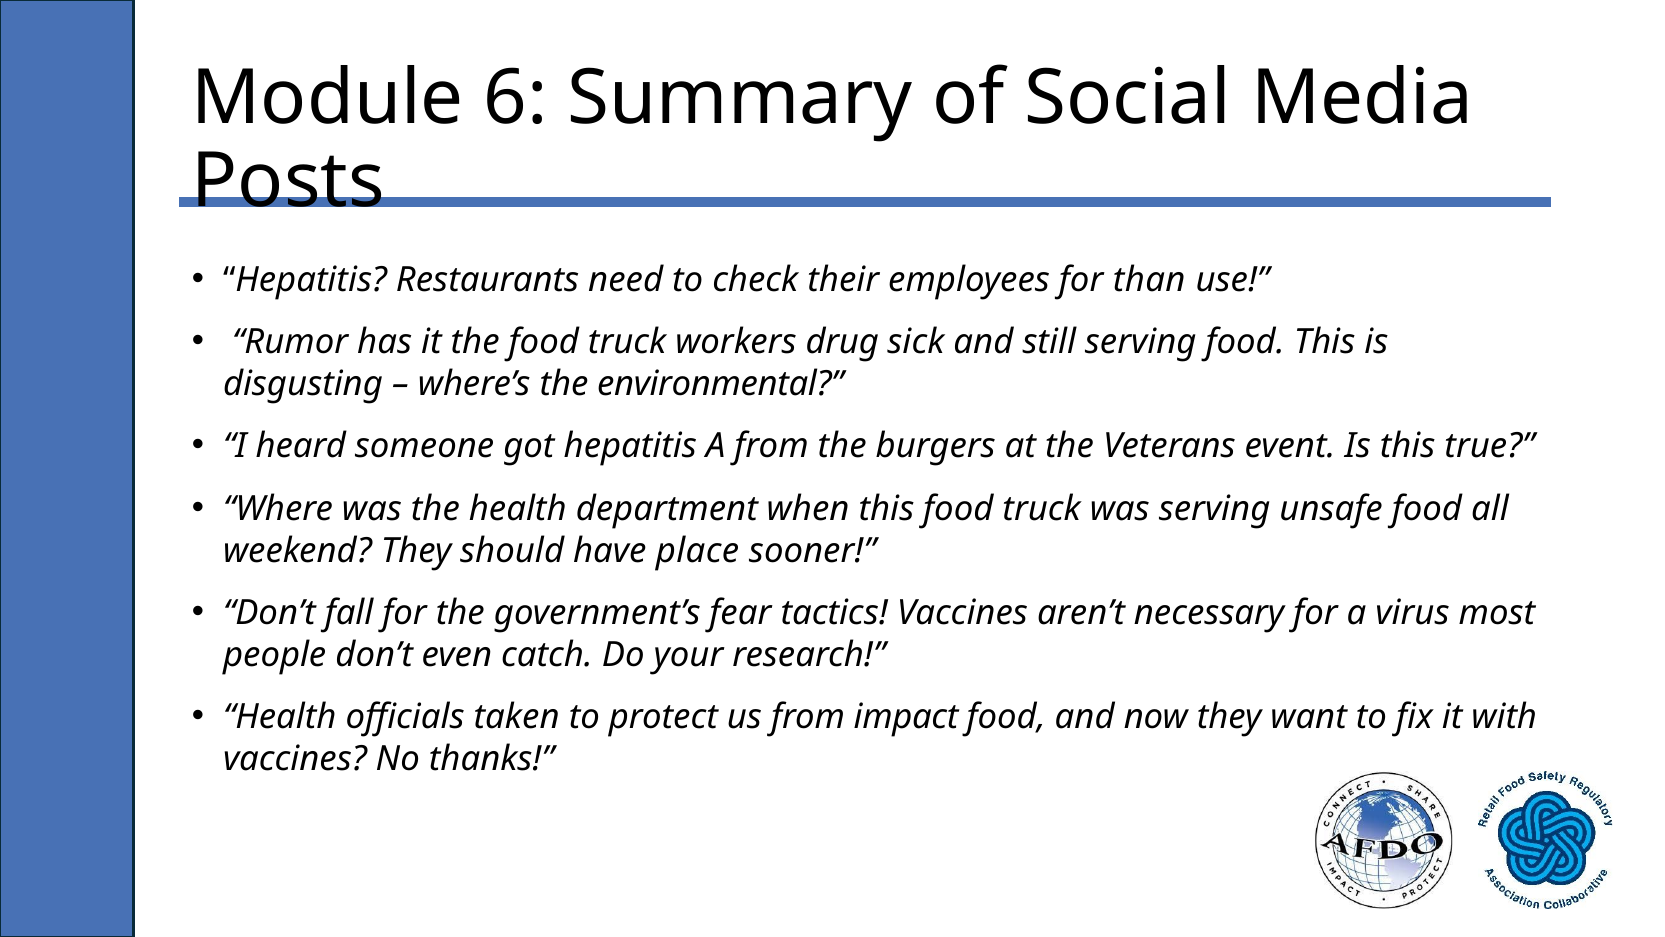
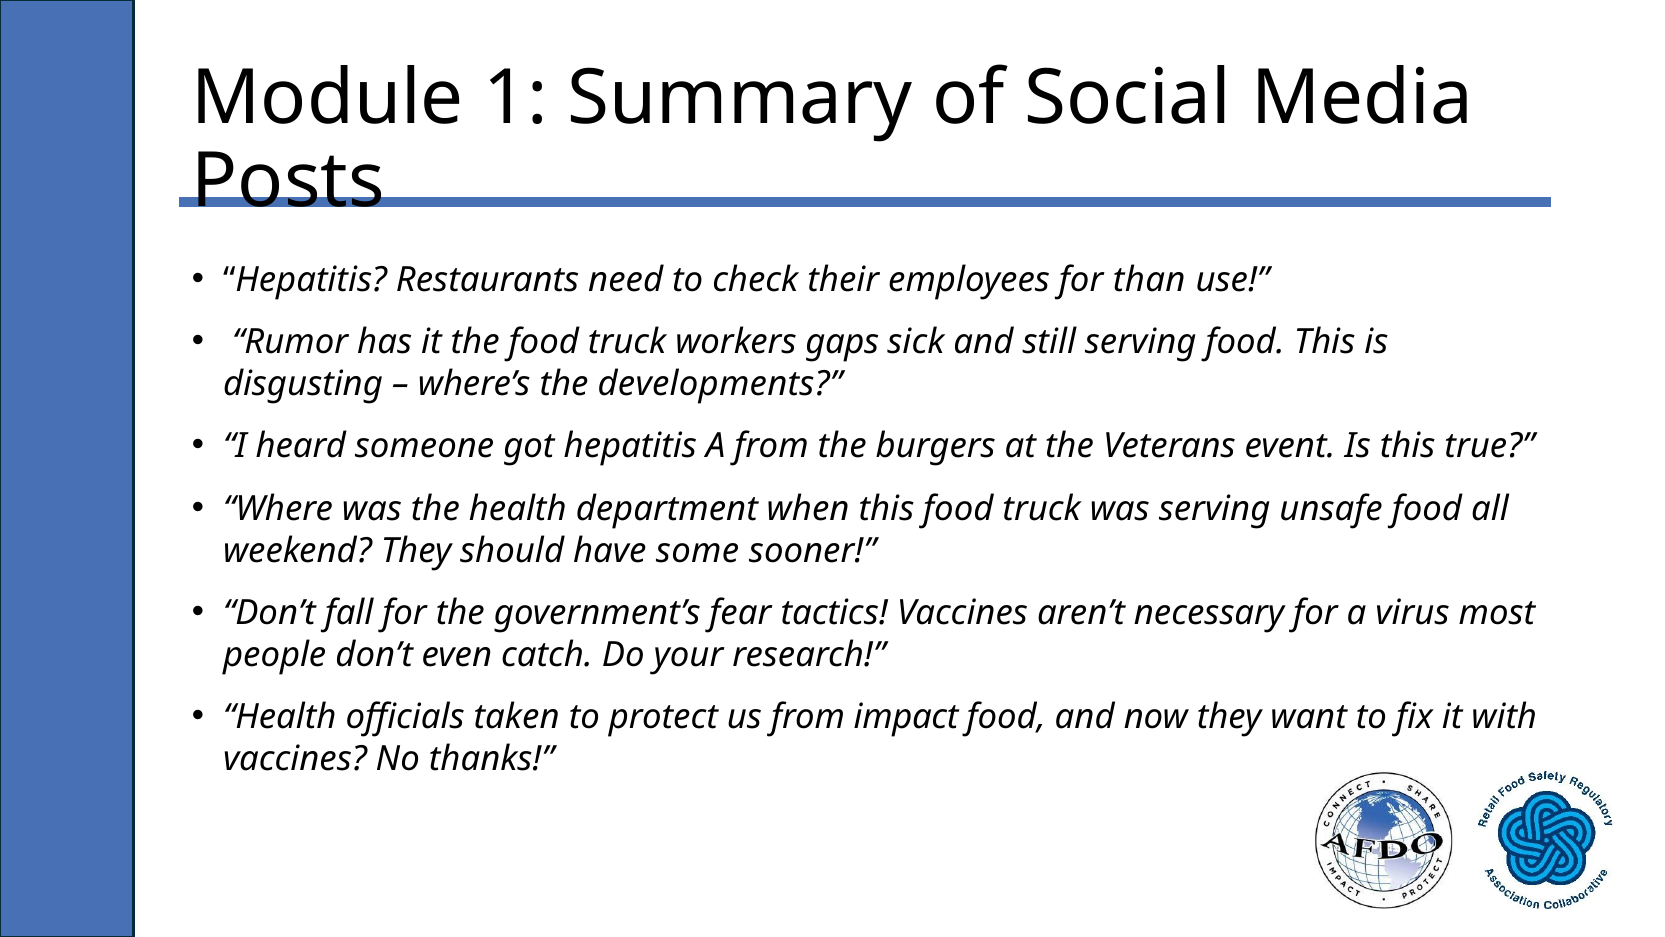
6: 6 -> 1 (516, 99)
drug: drug -> gaps (842, 342)
environmental: environmental -> developments (720, 384)
place: place -> some (698, 550)
